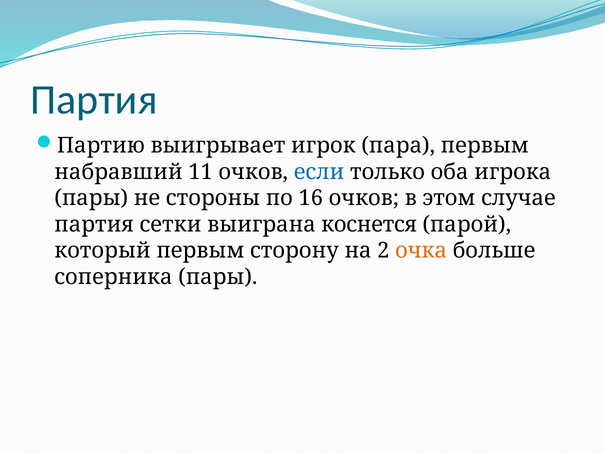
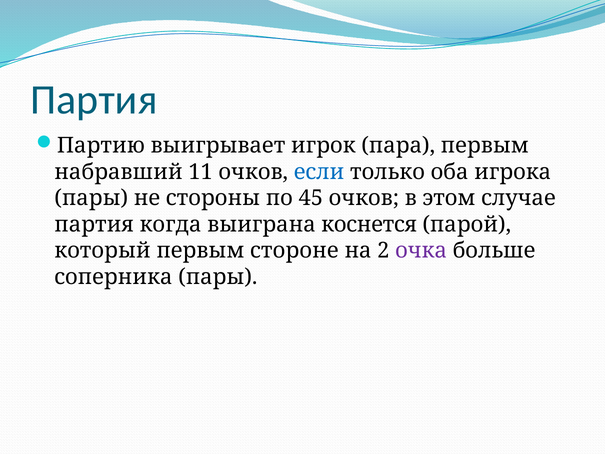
16: 16 -> 45 (311, 198)
сетки: сетки -> когда (171, 224)
сторону: сторону -> стороне (294, 250)
очка colour: orange -> purple (421, 250)
